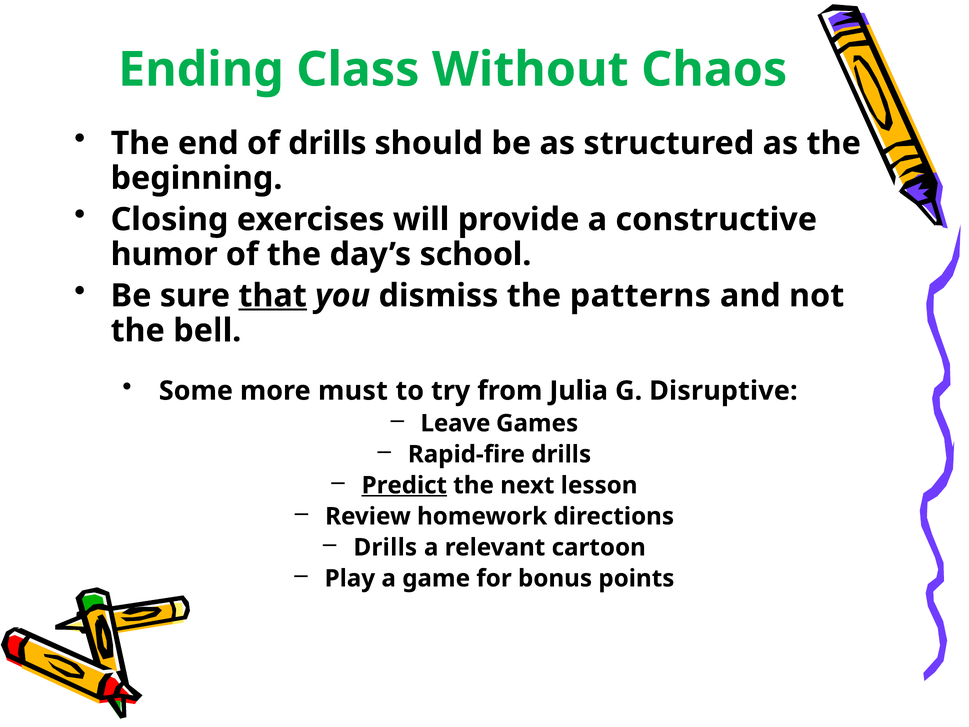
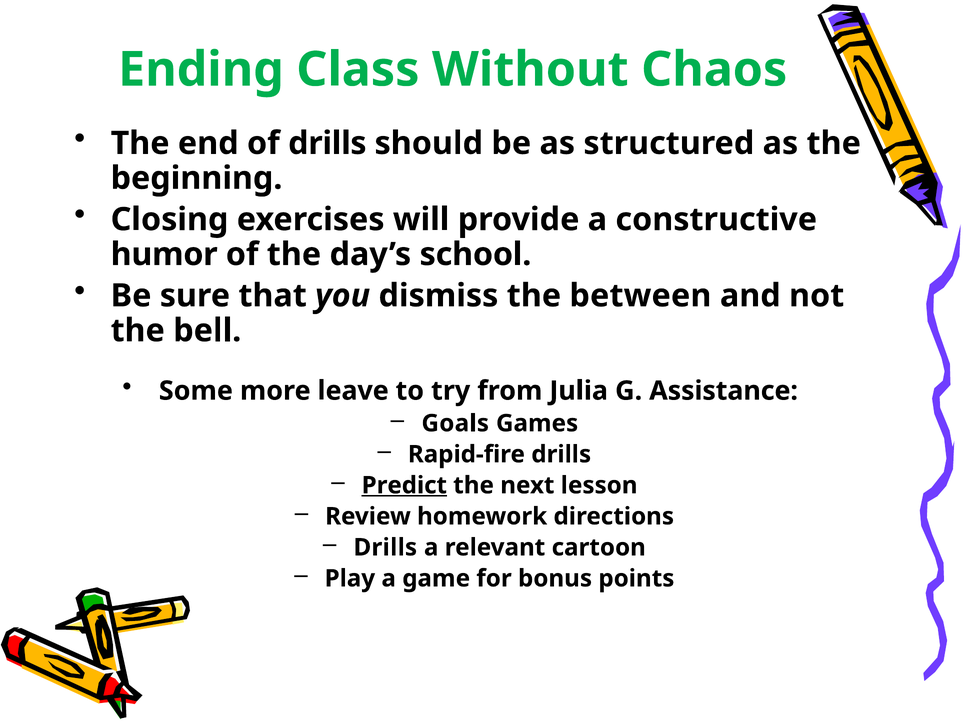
that underline: present -> none (273, 296)
patterns: patterns -> between (640, 296)
must: must -> leave (353, 391)
Disruptive: Disruptive -> Assistance (724, 391)
Leave: Leave -> Goals (455, 423)
